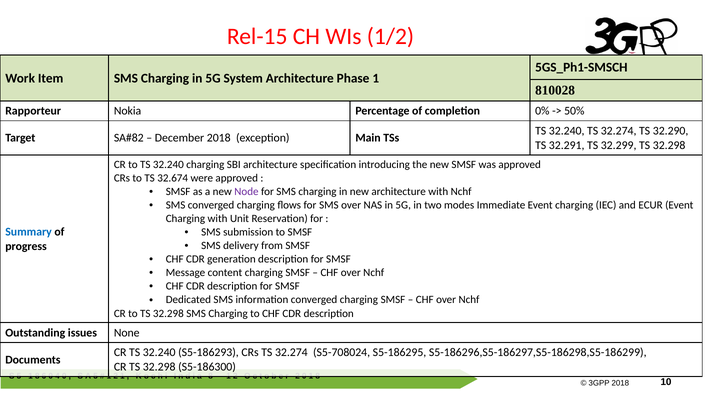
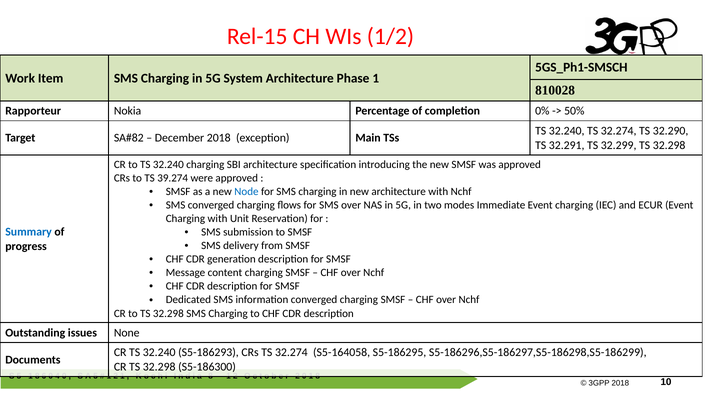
32.674: 32.674 -> 39.274 (173, 178)
Node colour: purple -> blue (246, 191)
S5-708024: S5-708024 -> S5-164058 (342, 352)
